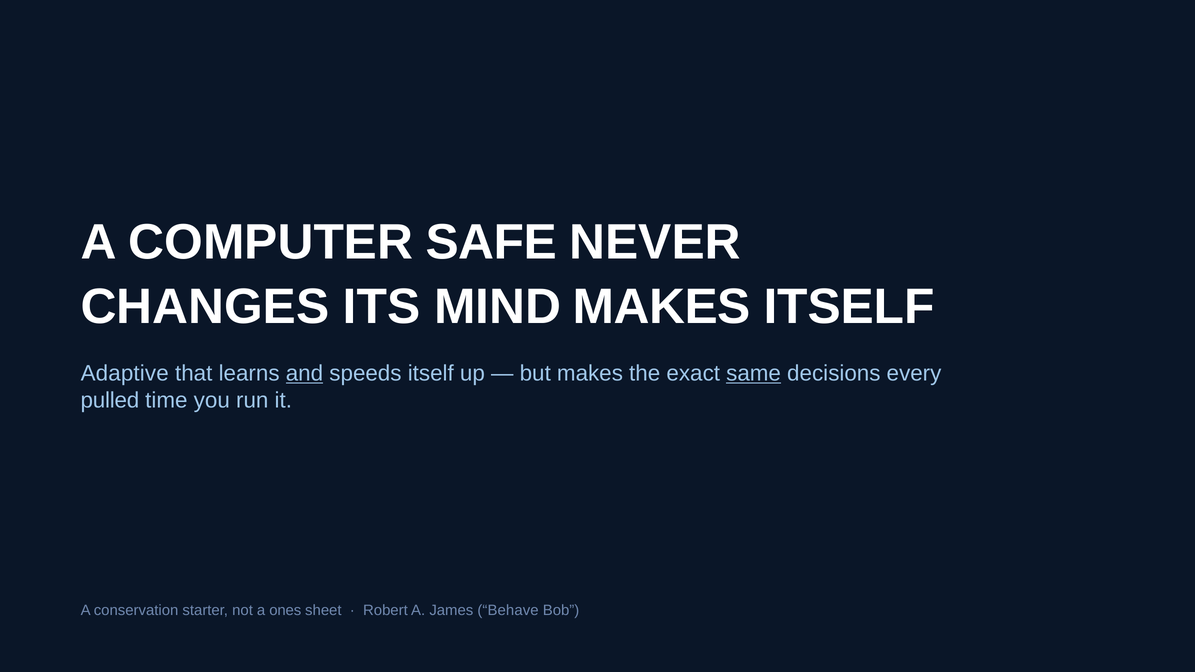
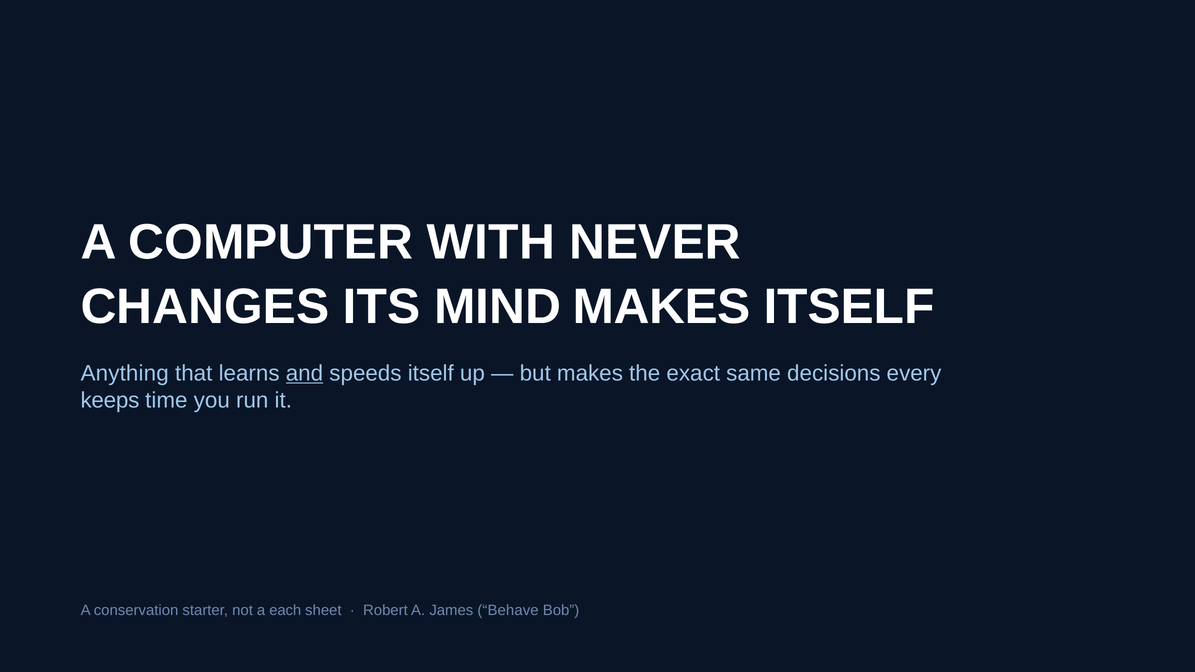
SAFE: SAFE -> WITH (491, 242)
Adaptive: Adaptive -> Anything (125, 373)
same underline: present -> none (754, 373)
pulled: pulled -> keeps (110, 400)
ones: ones -> each (285, 610)
